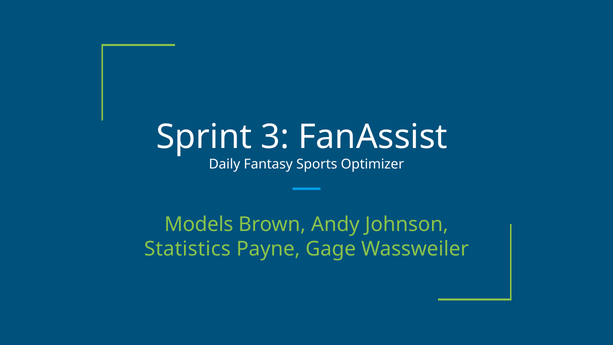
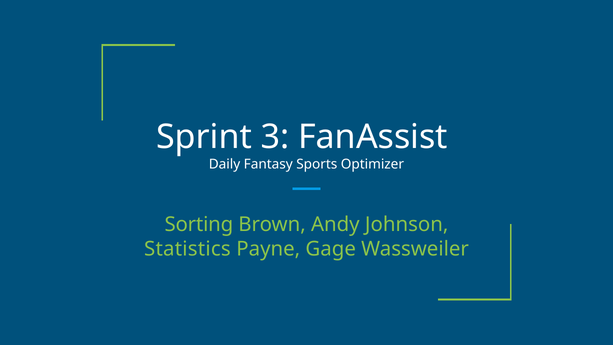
Models: Models -> Sorting (199, 224)
